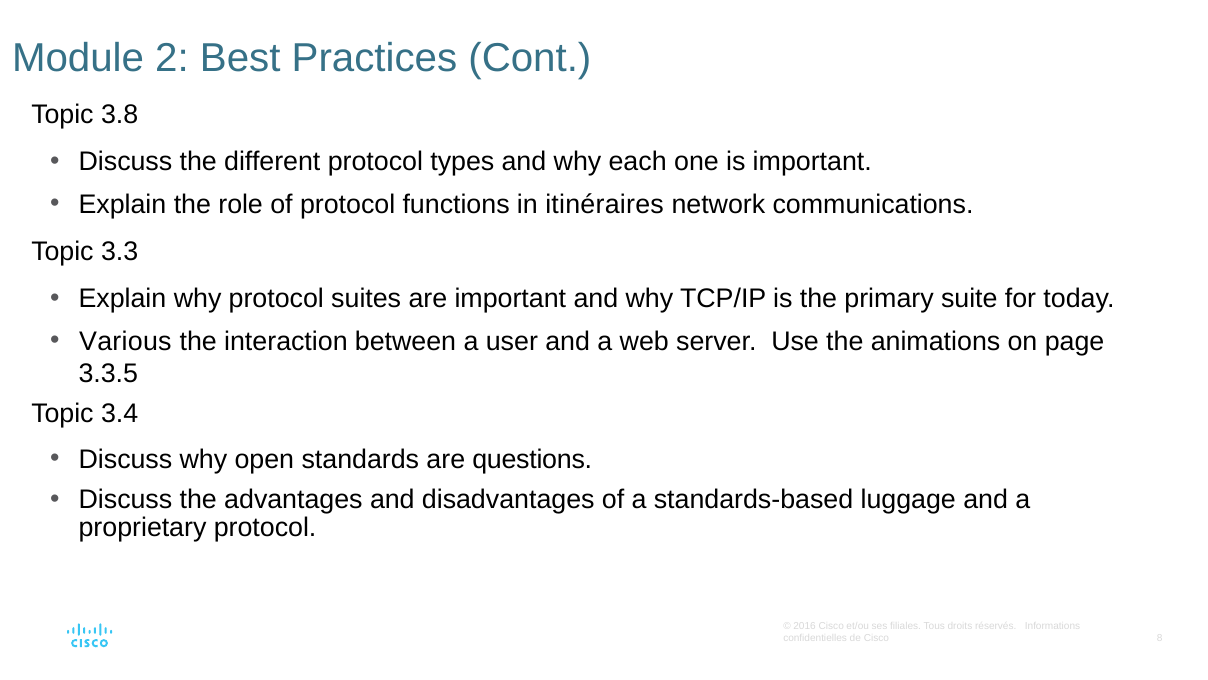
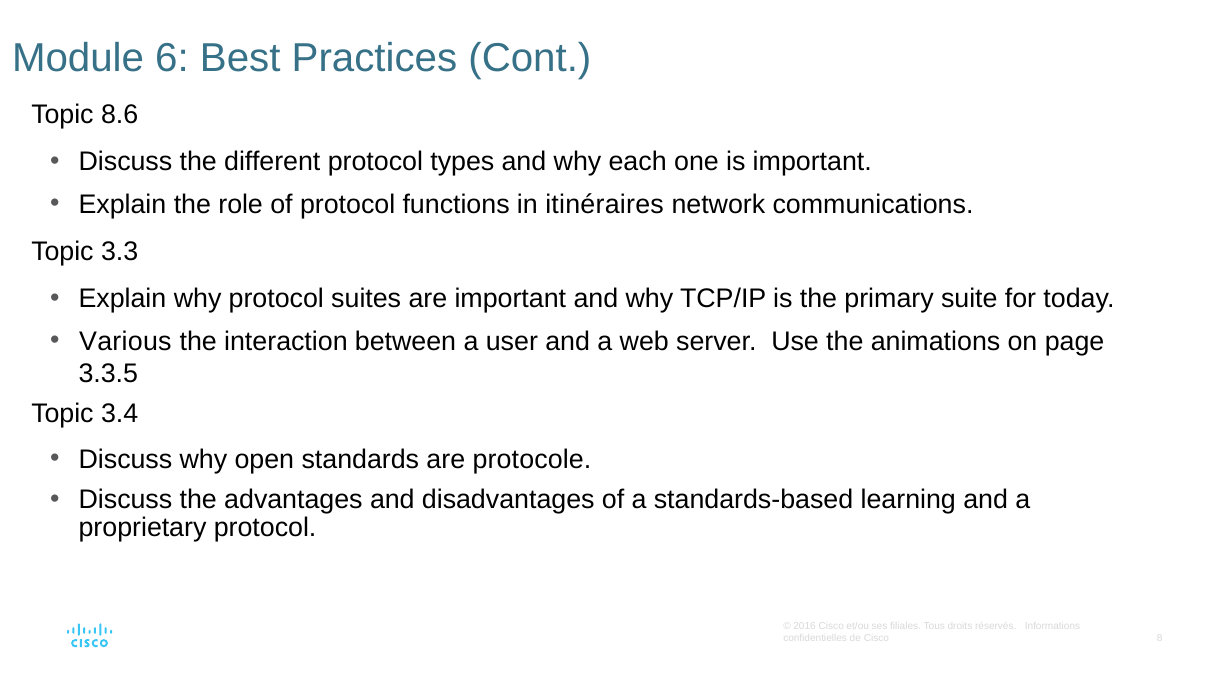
2: 2 -> 6 (172, 58)
3.8: 3.8 -> 8.6 (120, 115)
questions: questions -> protocole (532, 459)
luggage: luggage -> learning (908, 500)
